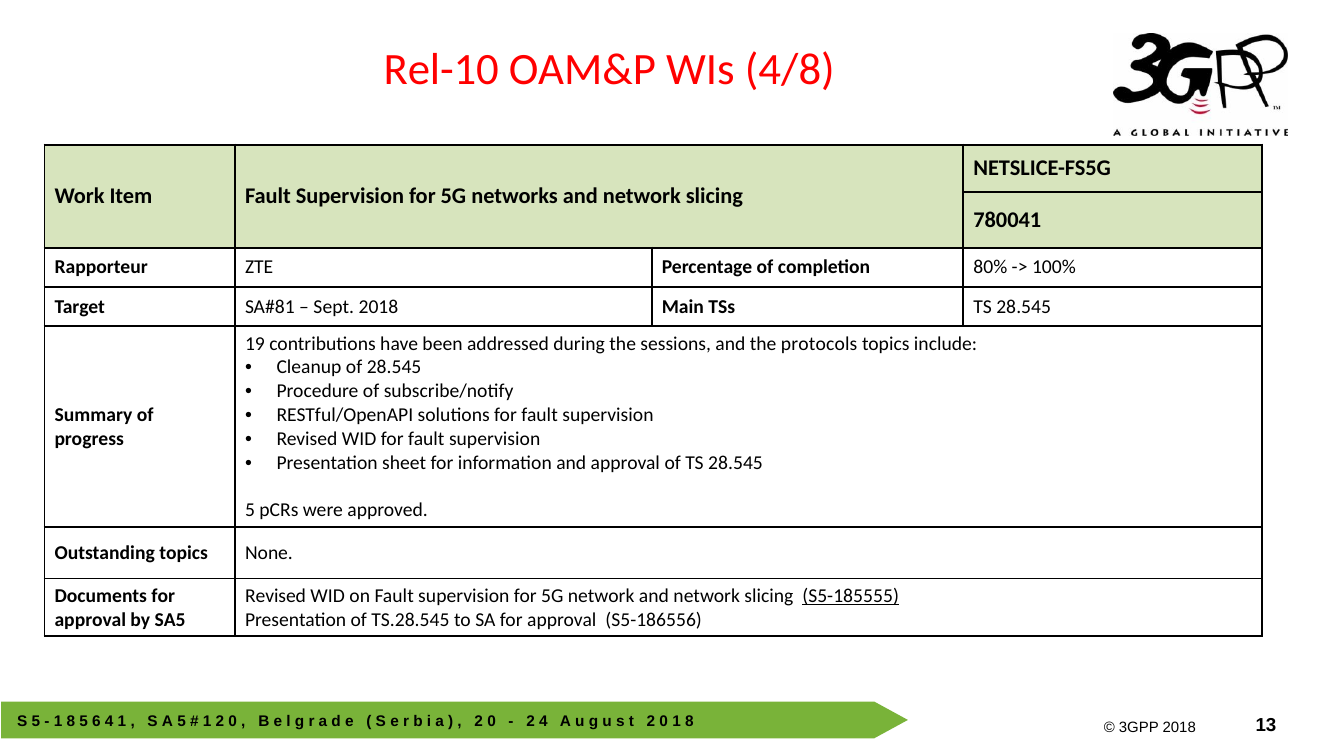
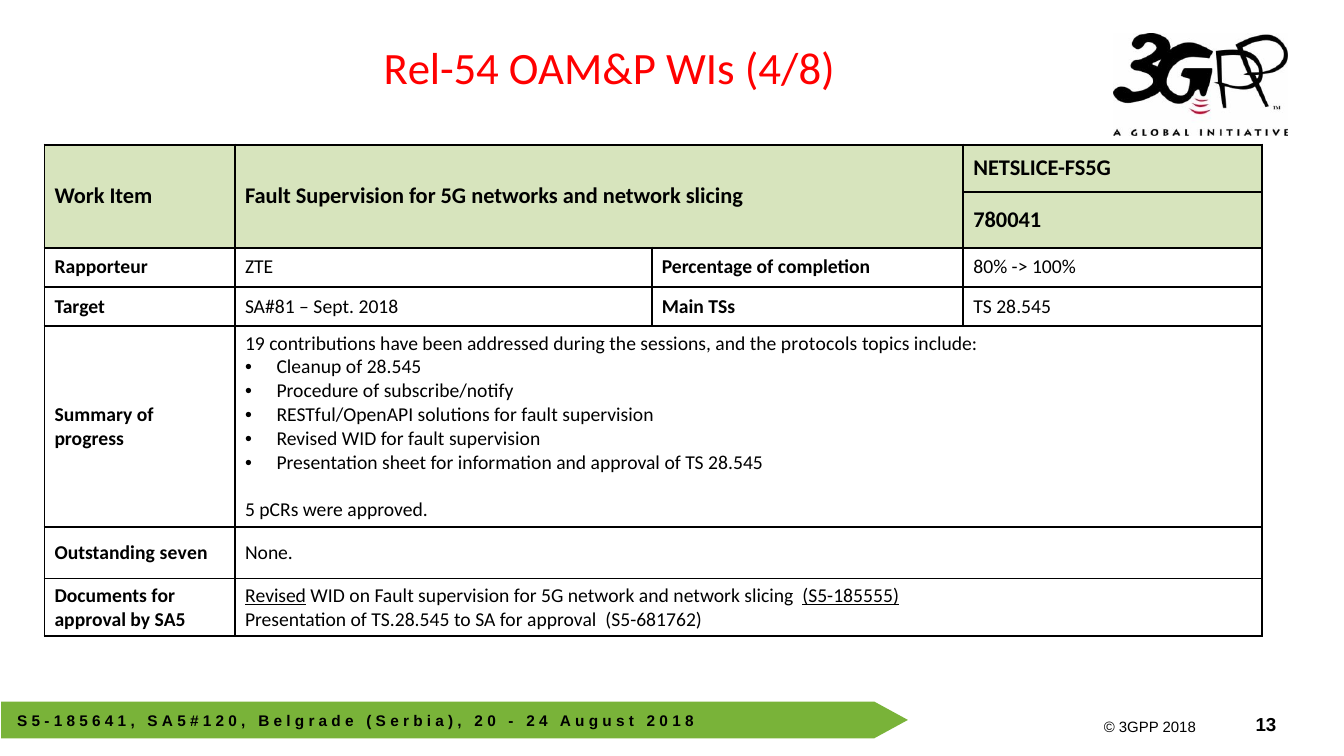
Rel-10: Rel-10 -> Rel-54 (441, 70)
Outstanding topics: topics -> seven (184, 553)
Revised underline: none -> present (276, 596)
S5-186556: S5-186556 -> S5-681762 (654, 620)
